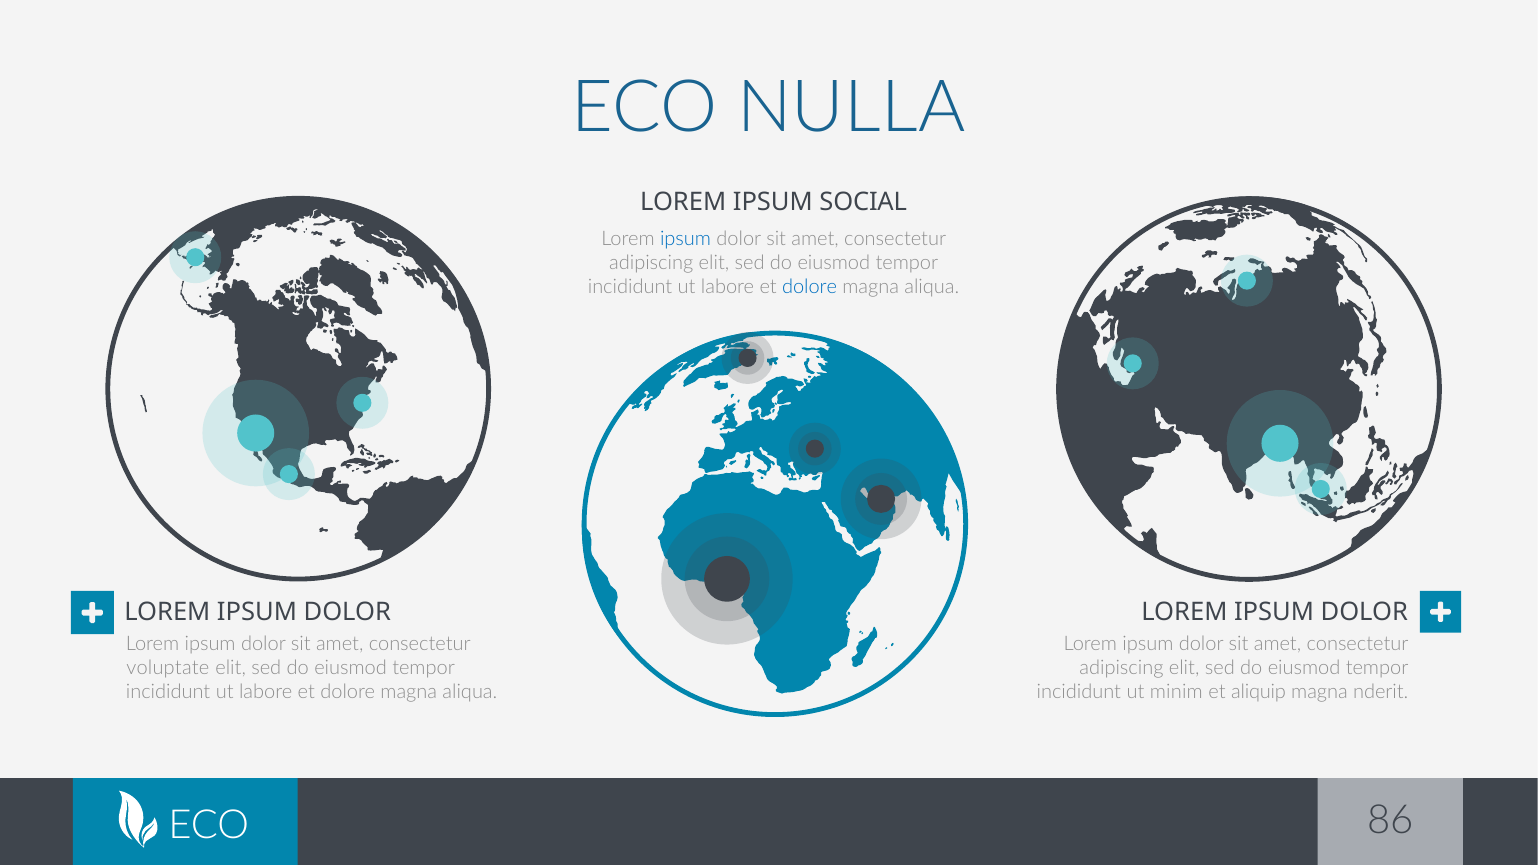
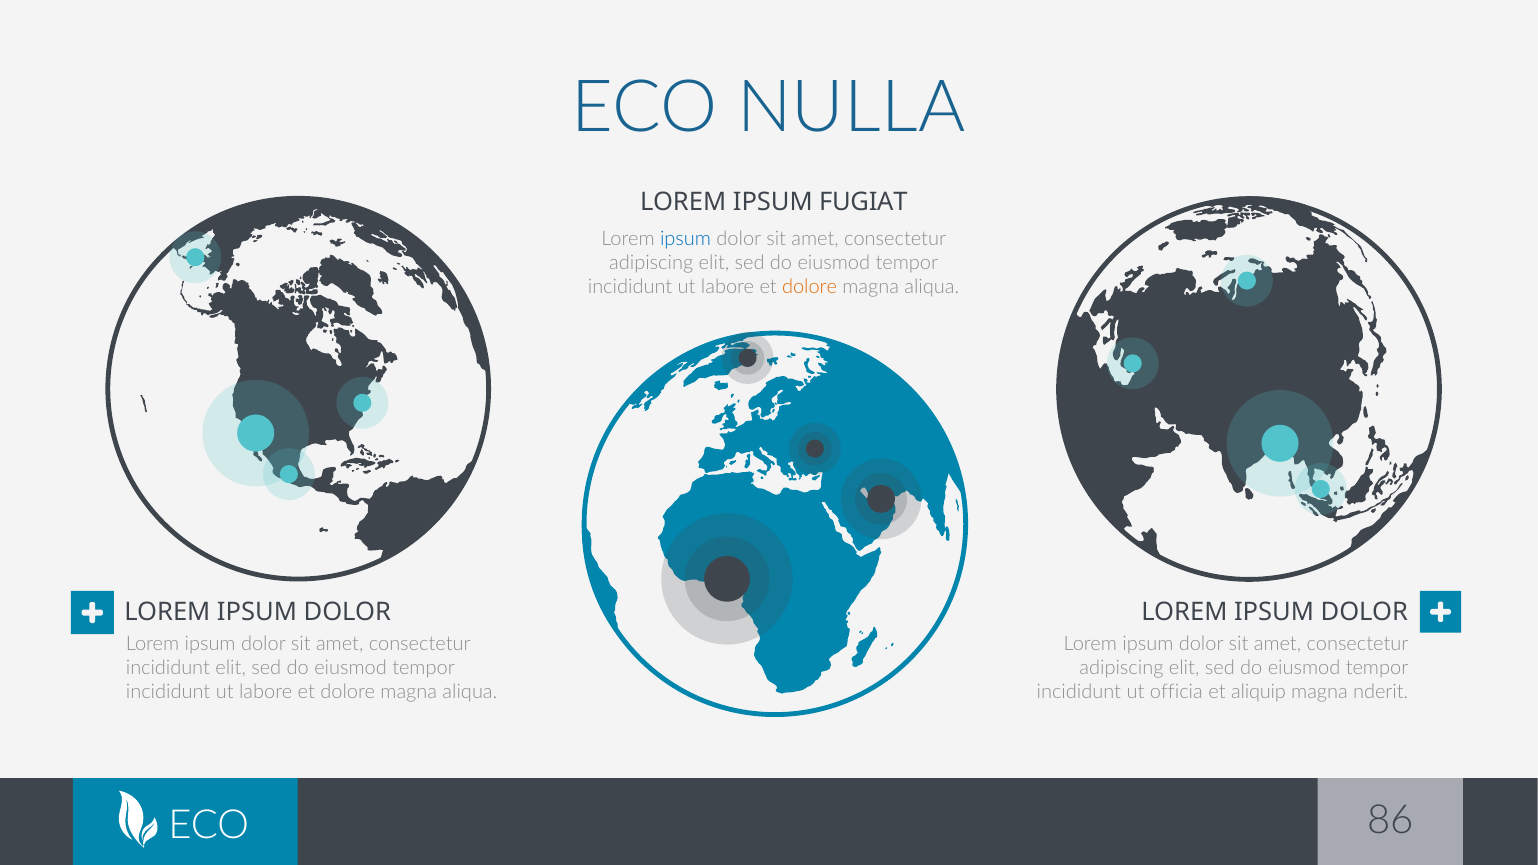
SOCIAL: SOCIAL -> FUGIAT (863, 202)
dolore colour: blue -> orange (810, 287)
voluptate: voluptate -> incididunt (168, 668)
minim: minim -> officia (1176, 692)
